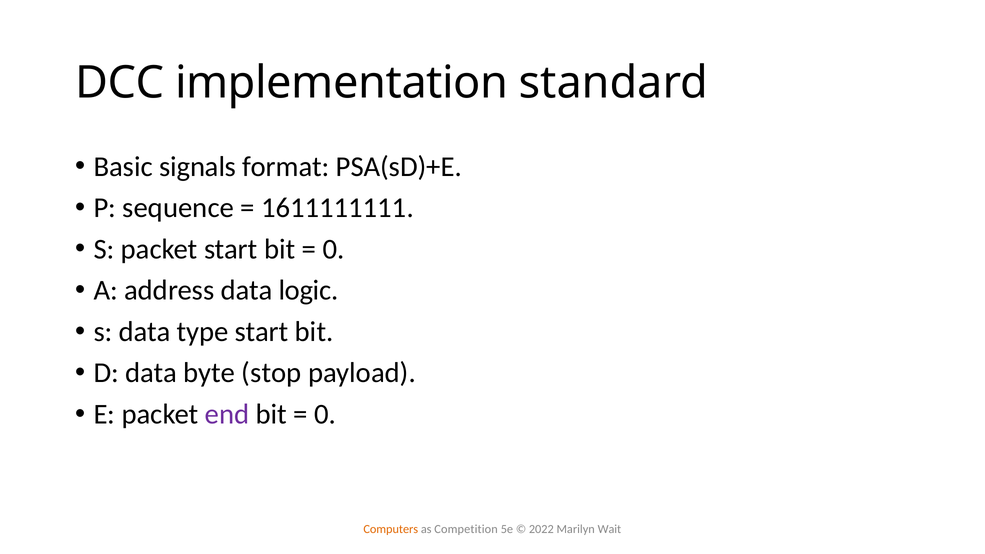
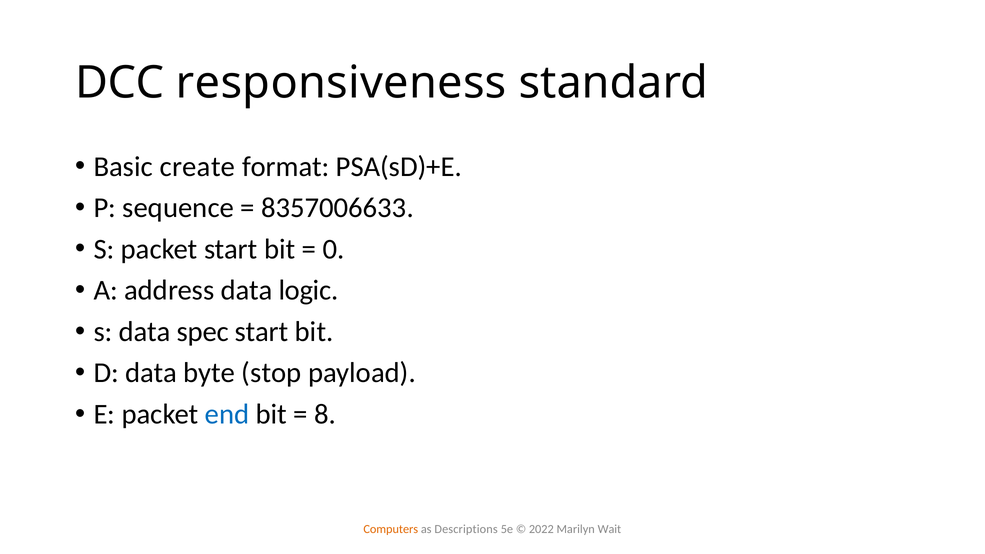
implementation: implementation -> responsiveness (341, 83)
signals: signals -> create (197, 167)
1611111111: 1611111111 -> 8357006633 (337, 208)
type: type -> spec (203, 332)
end colour: purple -> blue (227, 414)
0: 0 -> 8 (325, 414)
Competition: Competition -> Descriptions (466, 529)
